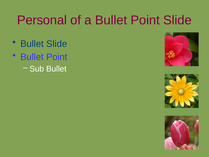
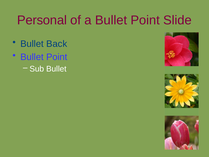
Bullet Slide: Slide -> Back (57, 44)
